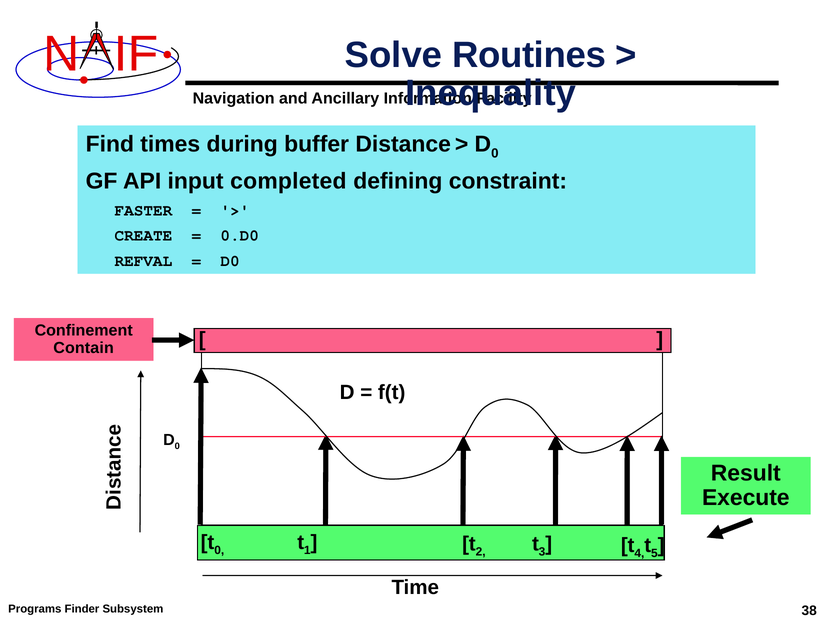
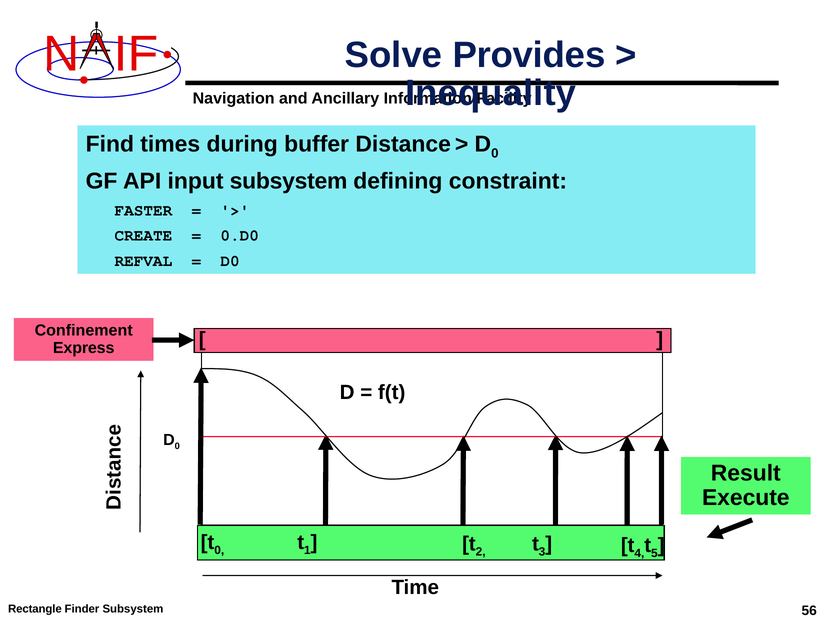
Routines: Routines -> Provides (529, 55)
input completed: completed -> subsystem (289, 181)
Contain: Contain -> Express (84, 348)
Programs: Programs -> Rectangle (35, 609)
38: 38 -> 56 (809, 611)
